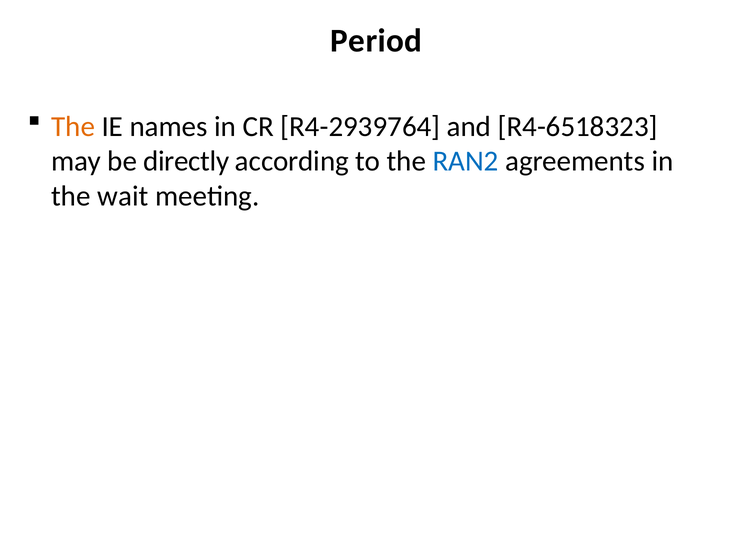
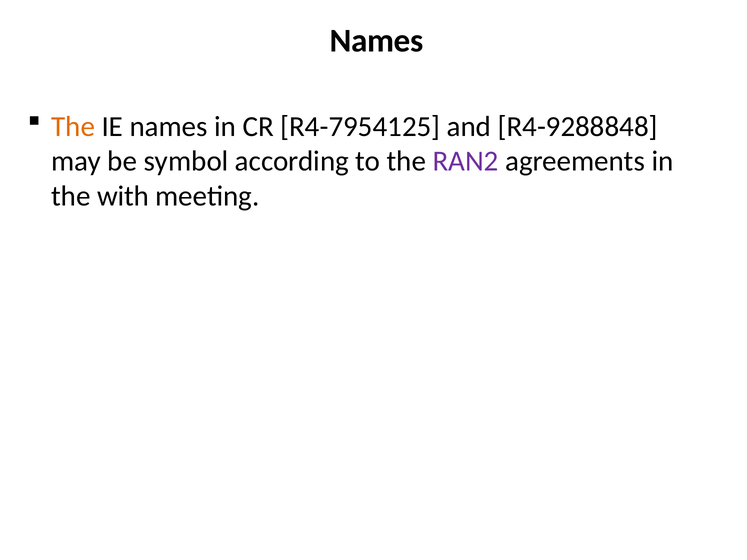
Period: Period -> Names (377, 41)
R4-2939764: R4-2939764 -> R4-7954125 (360, 127)
R4-6518323: R4-6518323 -> R4-9288848 (578, 127)
directly: directly -> symbol (186, 161)
RAN2 colour: blue -> purple (466, 161)
wait: wait -> with (123, 196)
